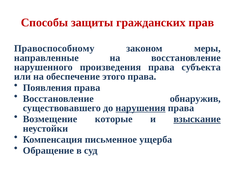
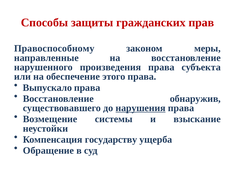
Появления: Появления -> Выпускало (47, 88)
которые: которые -> системы (114, 119)
взыскание underline: present -> none (197, 119)
письменное: письменное -> государству (111, 140)
